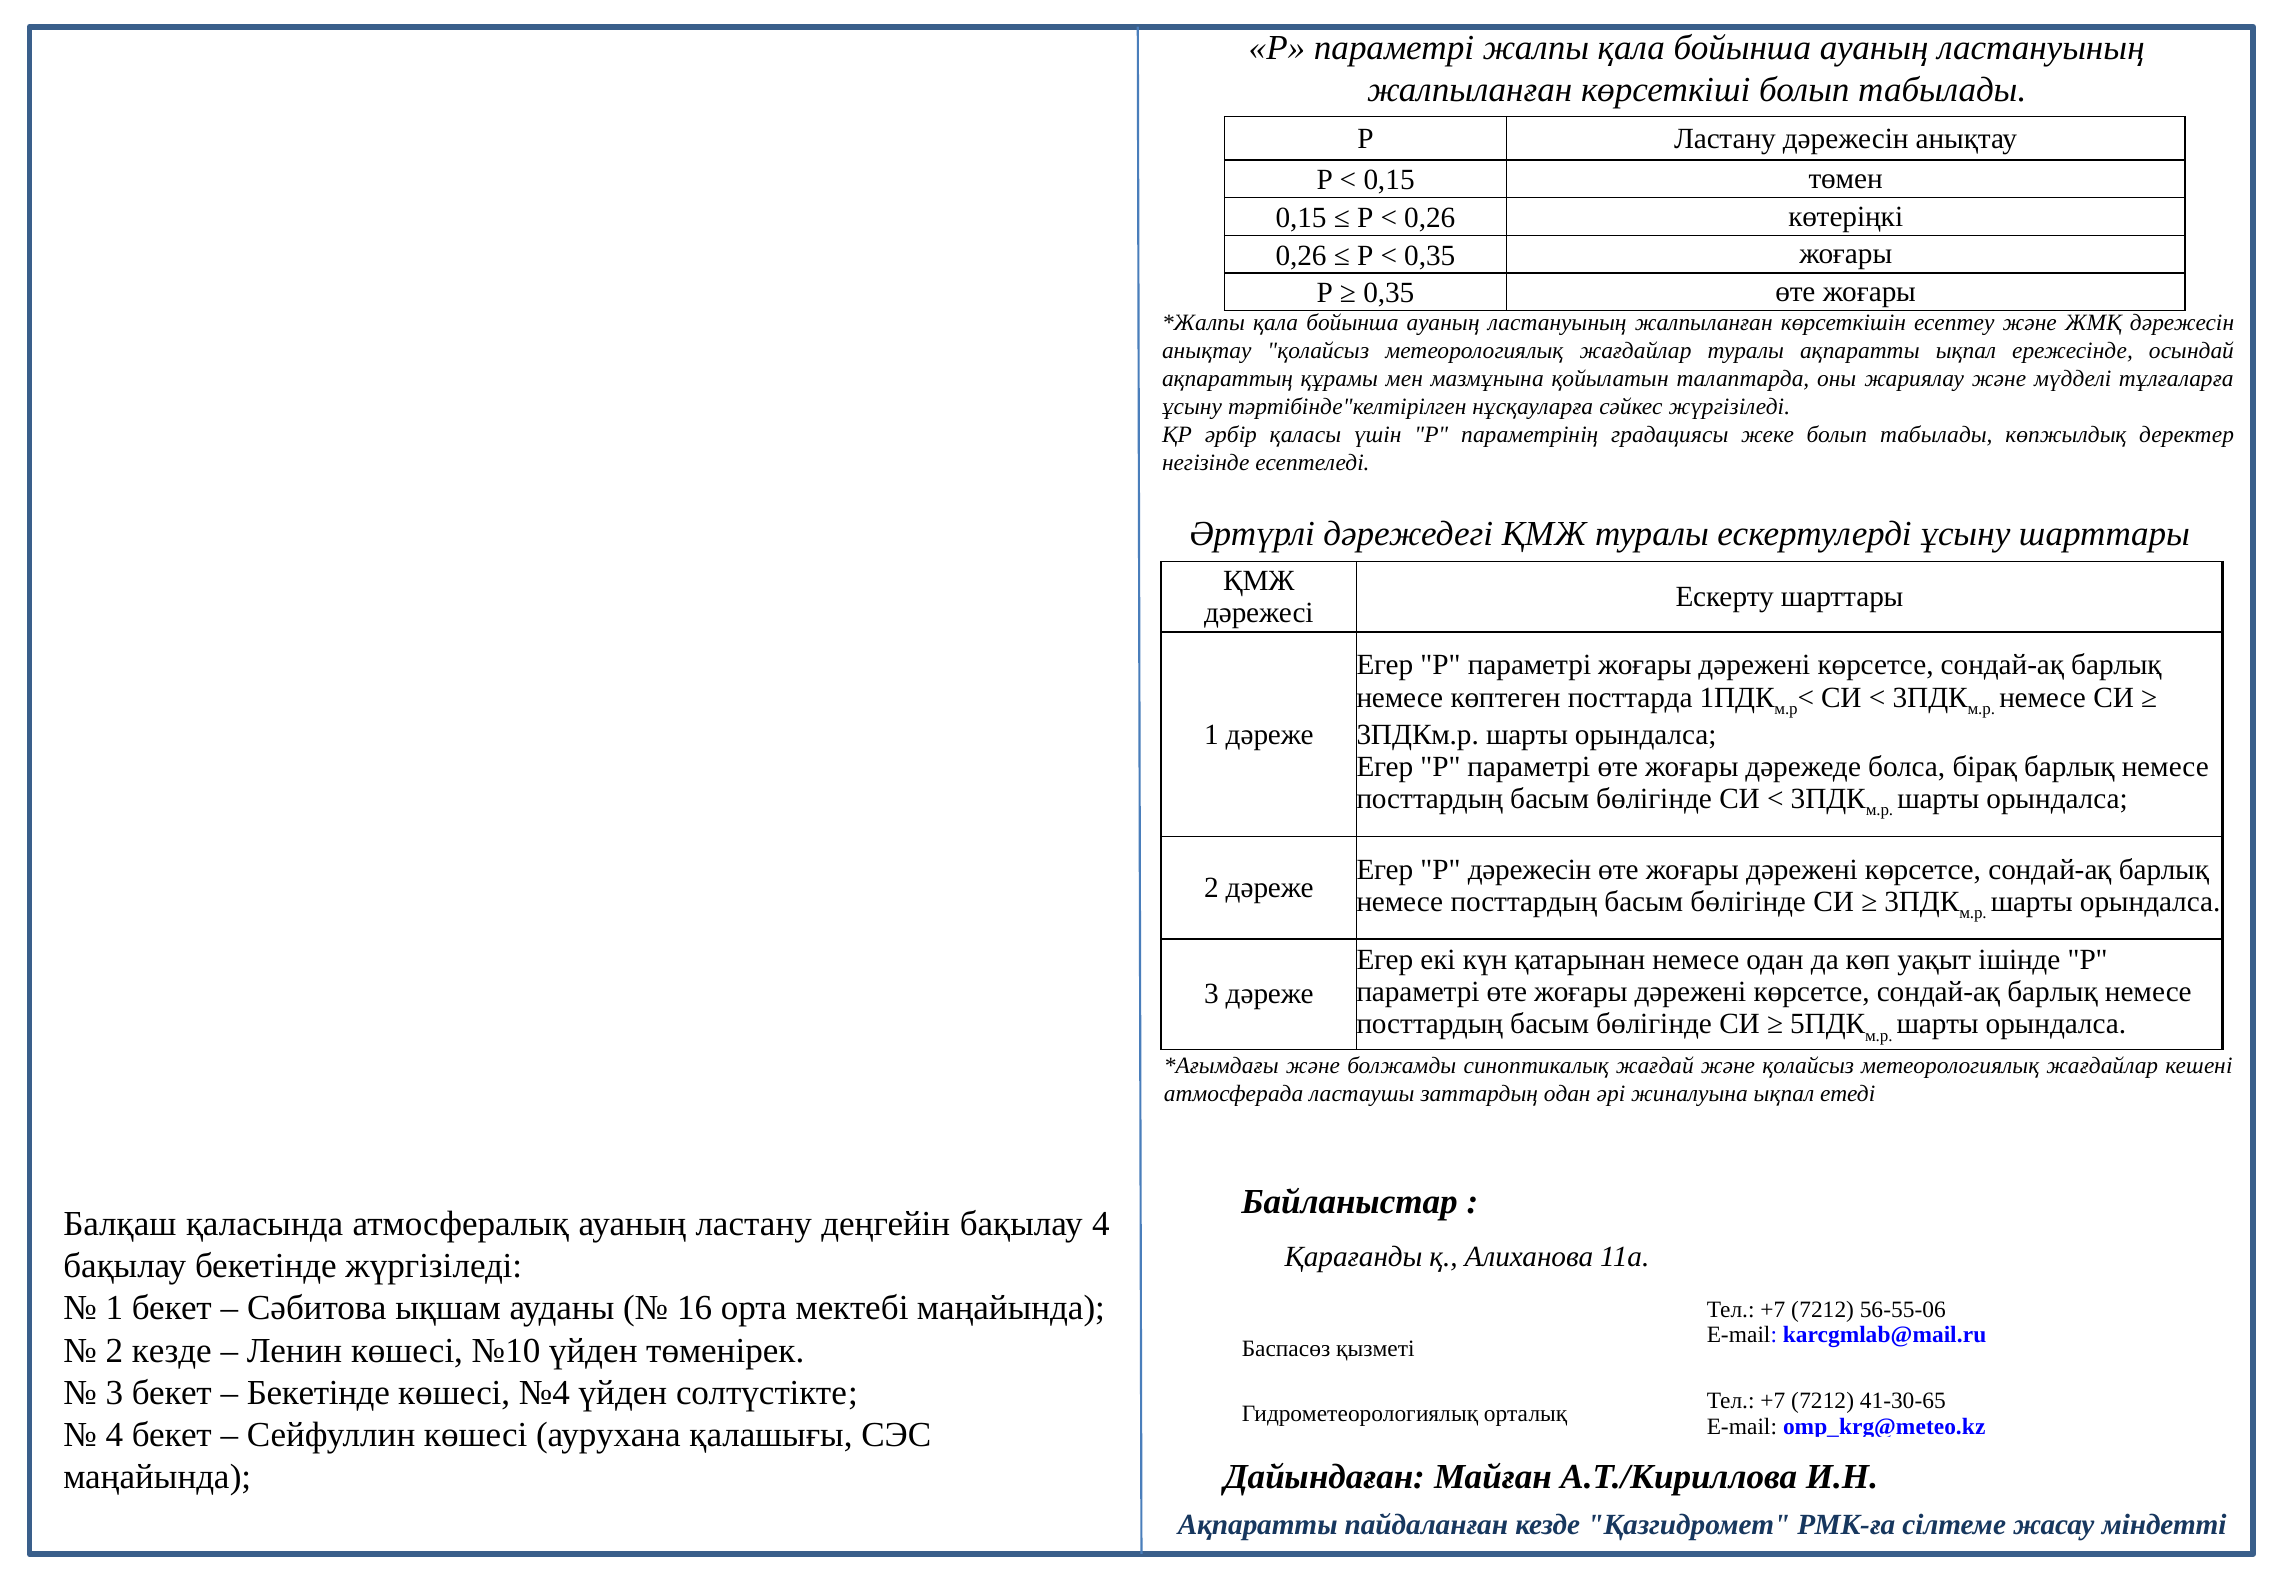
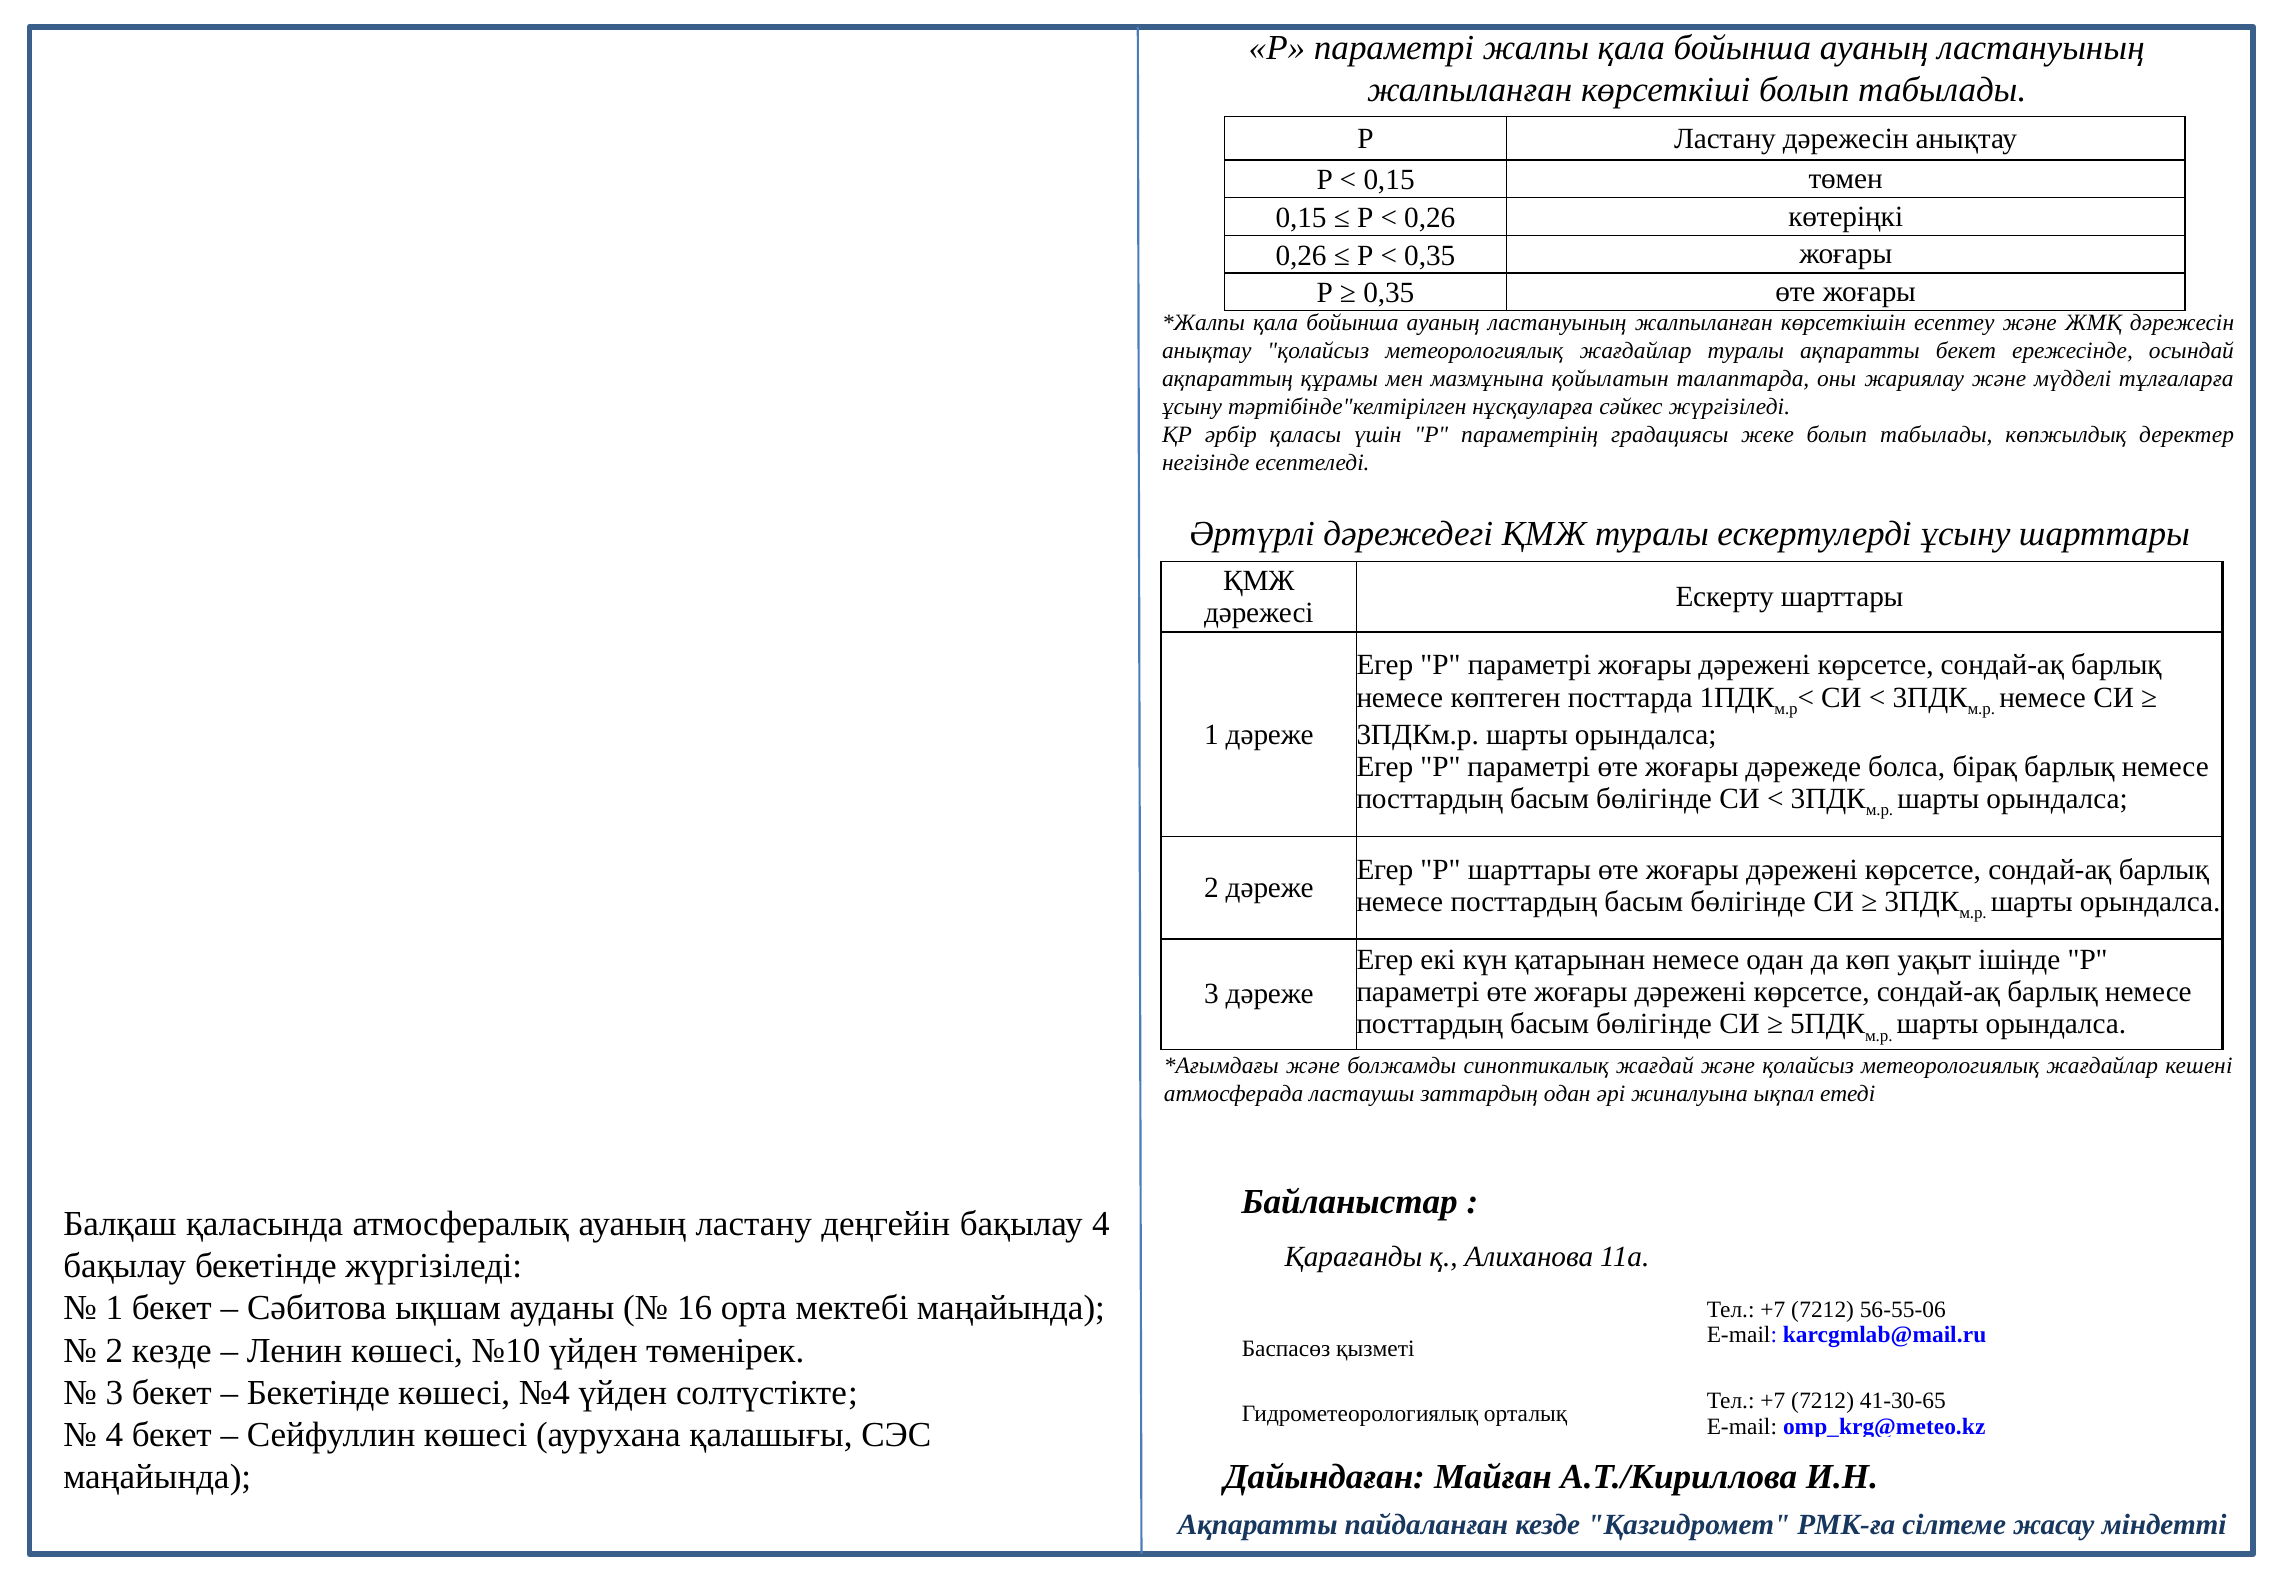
ақпаратты ықпал: ықпал -> бекет (1966, 351)
Р дәрежесін: дәрежесін -> шарттары (1529, 869)
